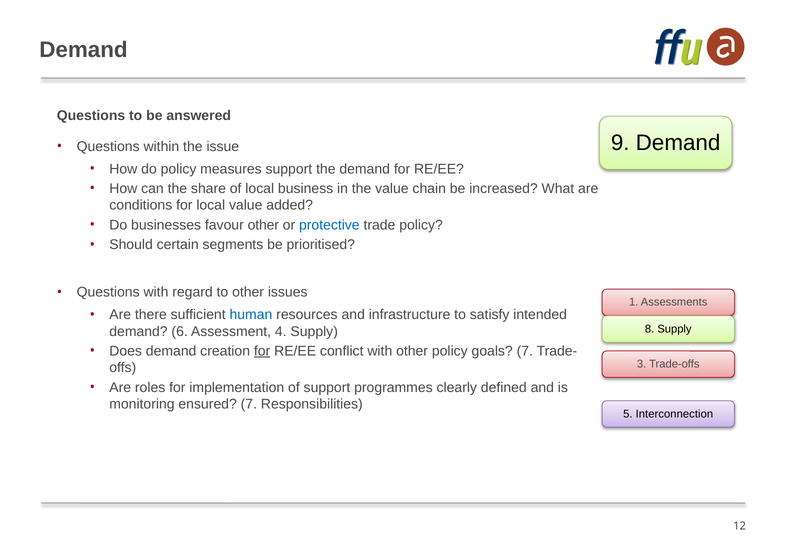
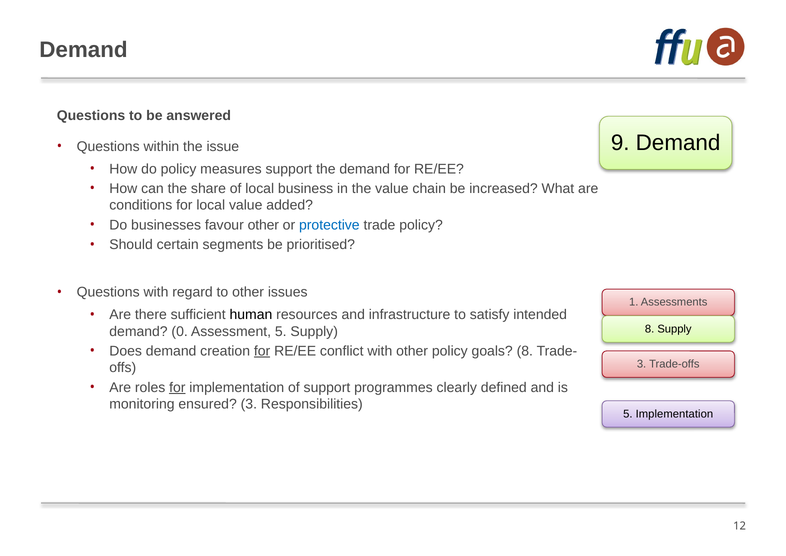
human colour: blue -> black (251, 315)
6: 6 -> 0 (180, 331)
Assessment 4: 4 -> 5 (281, 331)
goals 7: 7 -> 8 (525, 351)
for underline: none -> present (177, 388)
ensured 7: 7 -> 3 (249, 404)
5 Interconnection: Interconnection -> Implementation (674, 414)
